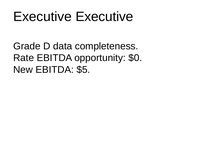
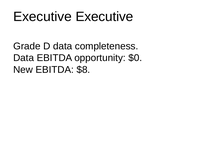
Rate: Rate -> Data (24, 58)
$5: $5 -> $8 (83, 70)
